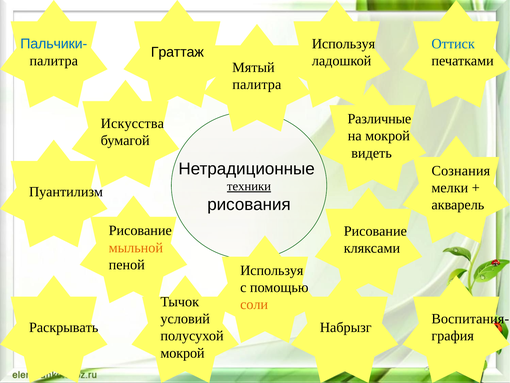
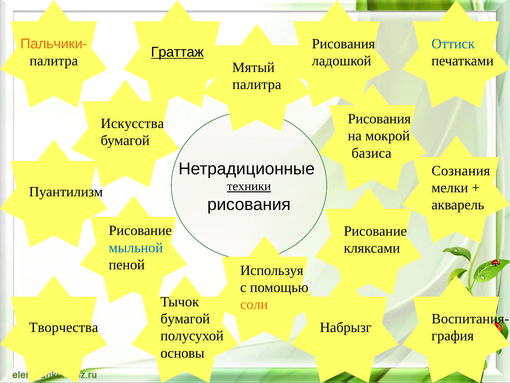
Пальчики- colour: blue -> orange (54, 44)
Используя: Используя -> Рисования (343, 44)
Граттаж underline: none -> present (177, 52)
Различные: Различные -> Рисования (379, 119)
видеть: видеть -> базиса (372, 153)
мыльной colour: orange -> blue (136, 247)
условий: условий -> бумагой (185, 319)
Раскрывать: Раскрывать -> Творчества (64, 327)
мокрой: мокрой -> основы (182, 353)
